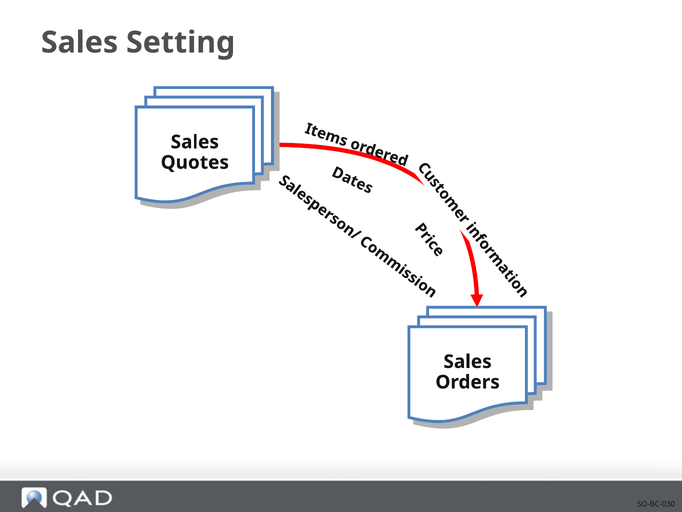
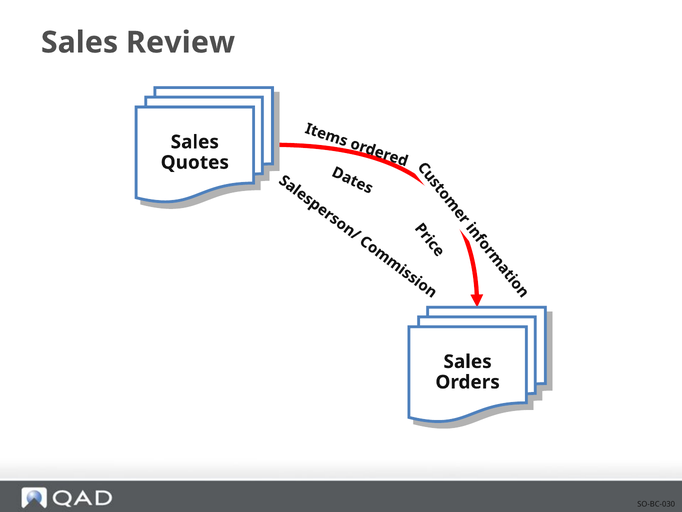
Setting: Setting -> Review (181, 42)
